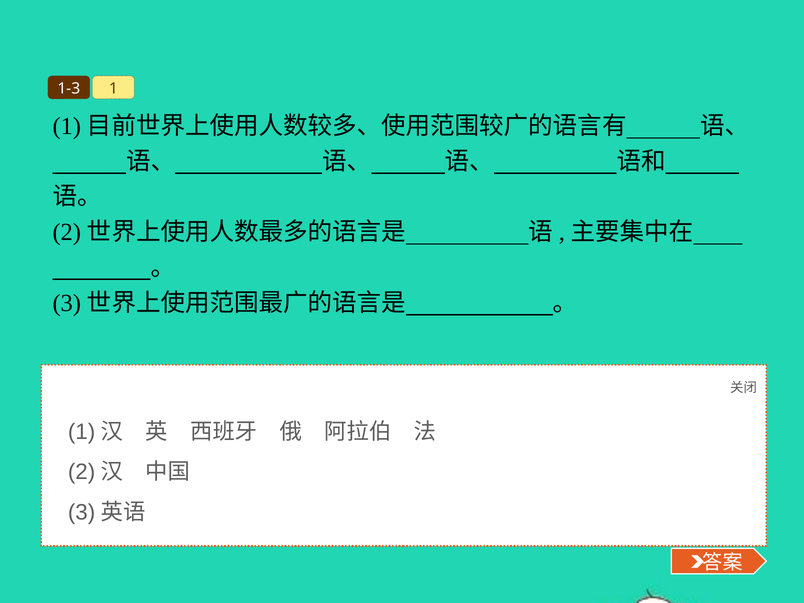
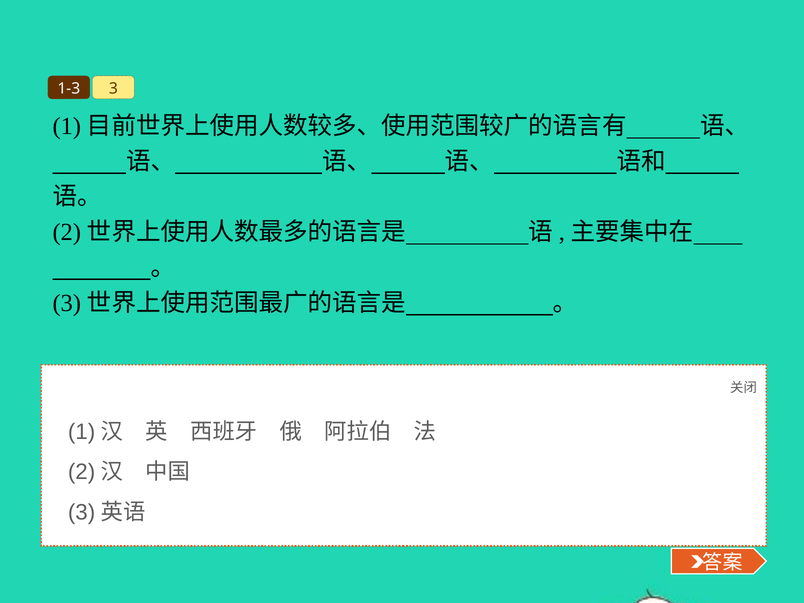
1: 1 -> 3 (113, 88)
